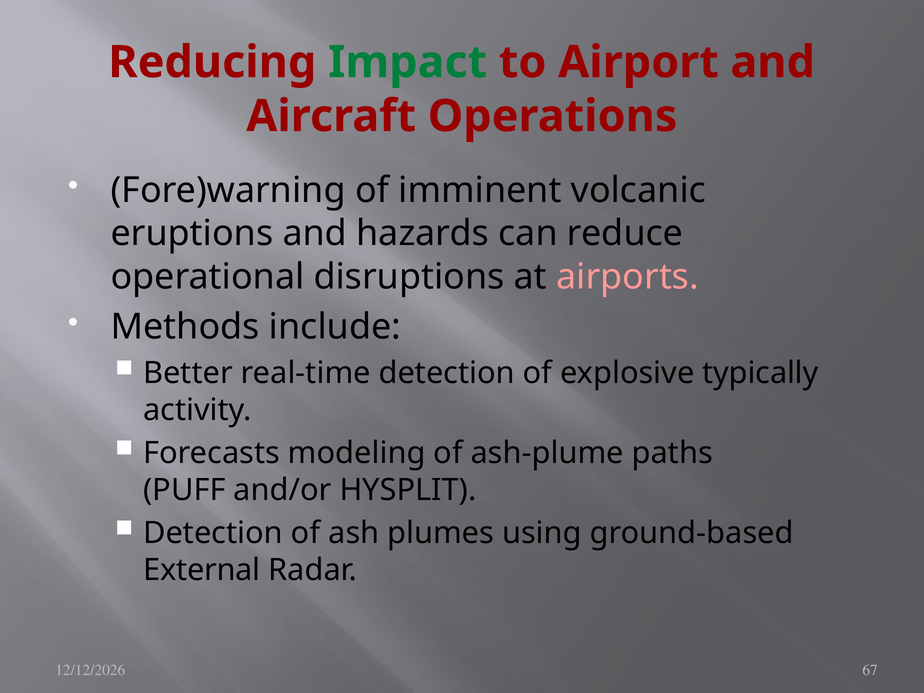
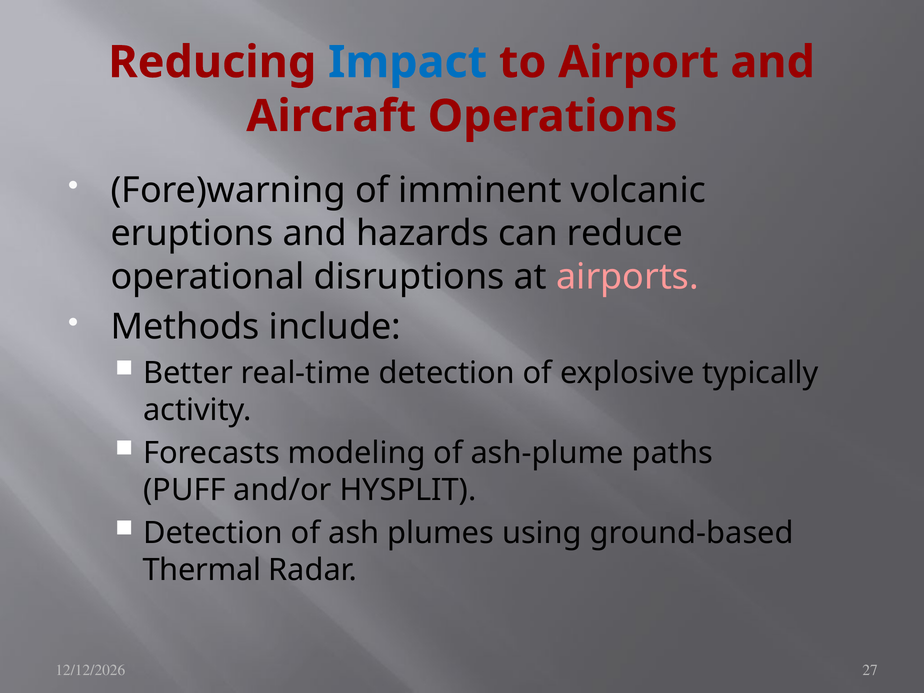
Impact colour: green -> blue (408, 62)
External: External -> Thermal (202, 570)
67: 67 -> 27 (870, 670)
